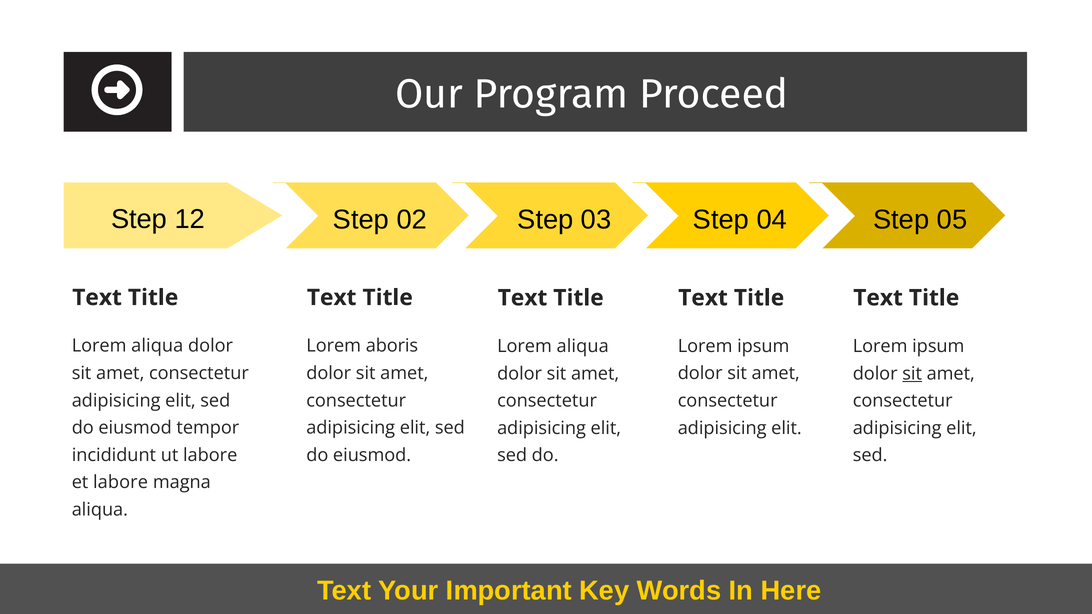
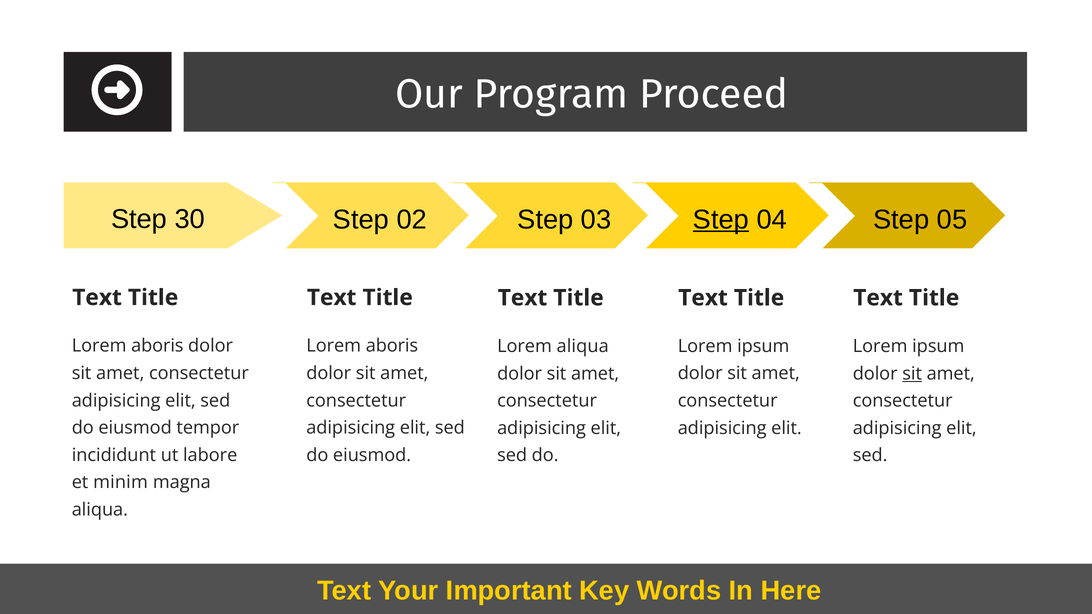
12: 12 -> 30 (190, 219)
Step underline: none -> present (721, 220)
aliqua: aliqua -> aboris (157, 346)
et labore: labore -> minim (120, 483)
